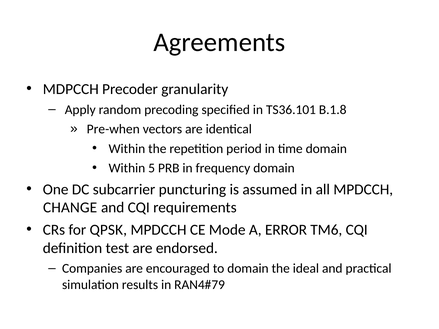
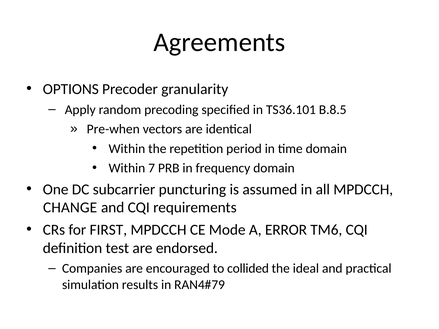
MDPCCH: MDPCCH -> OPTIONS (71, 89)
B.1.8: B.1.8 -> B.8.5 (333, 110)
5: 5 -> 7 (152, 168)
QPSK: QPSK -> FIRST (108, 230)
to domain: domain -> collided (248, 269)
